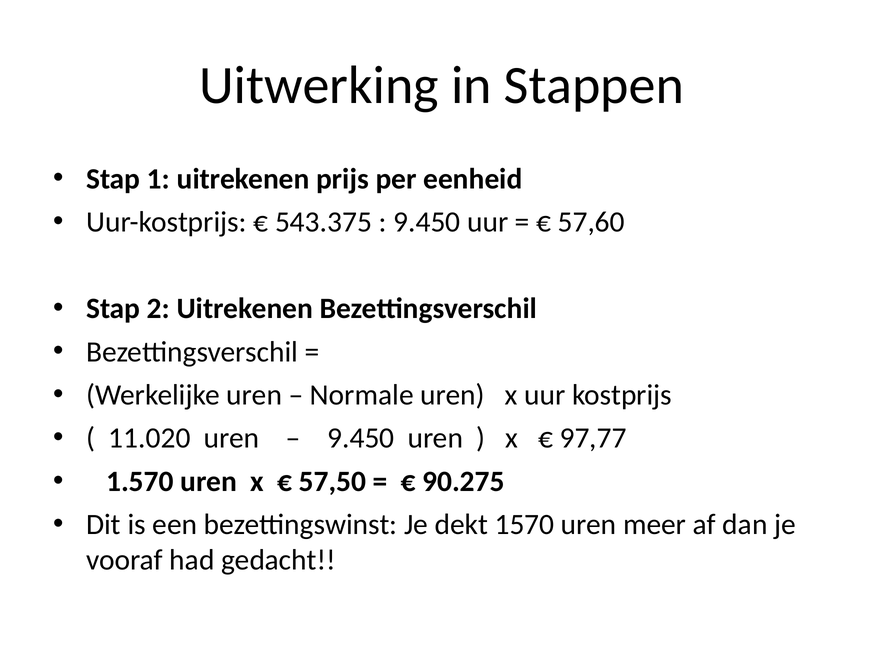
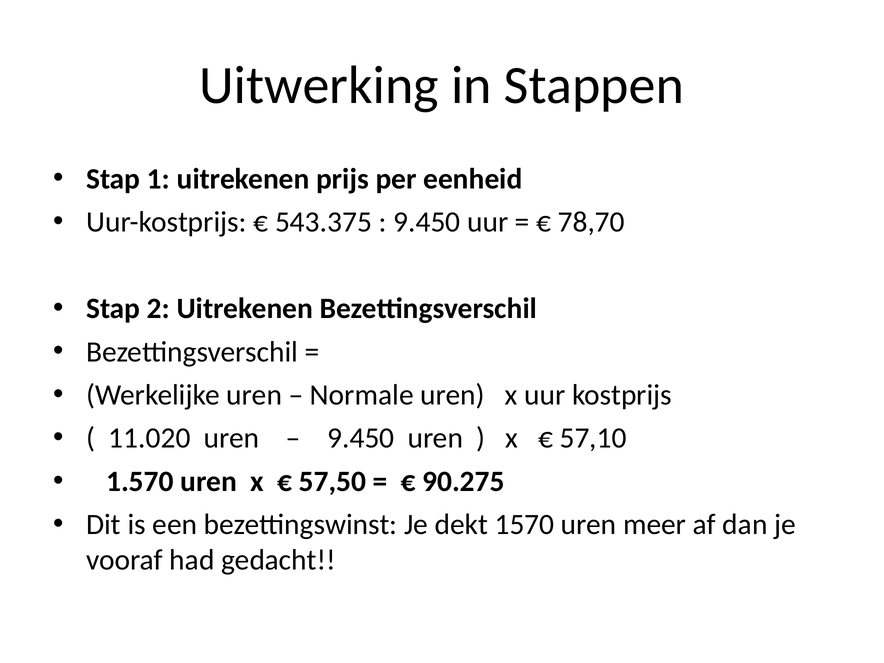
57,60: 57,60 -> 78,70 (591, 222)
97,77: 97,77 -> 57,10 (593, 438)
